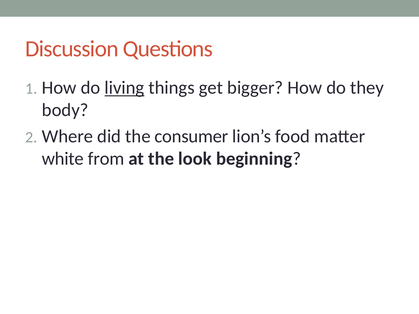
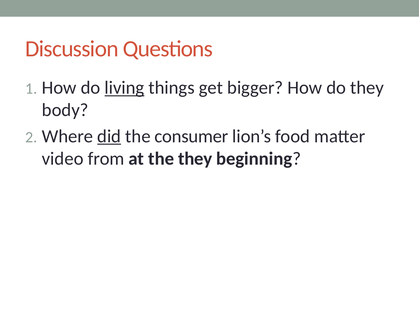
did underline: none -> present (109, 136)
white: white -> video (63, 159)
the look: look -> they (195, 159)
